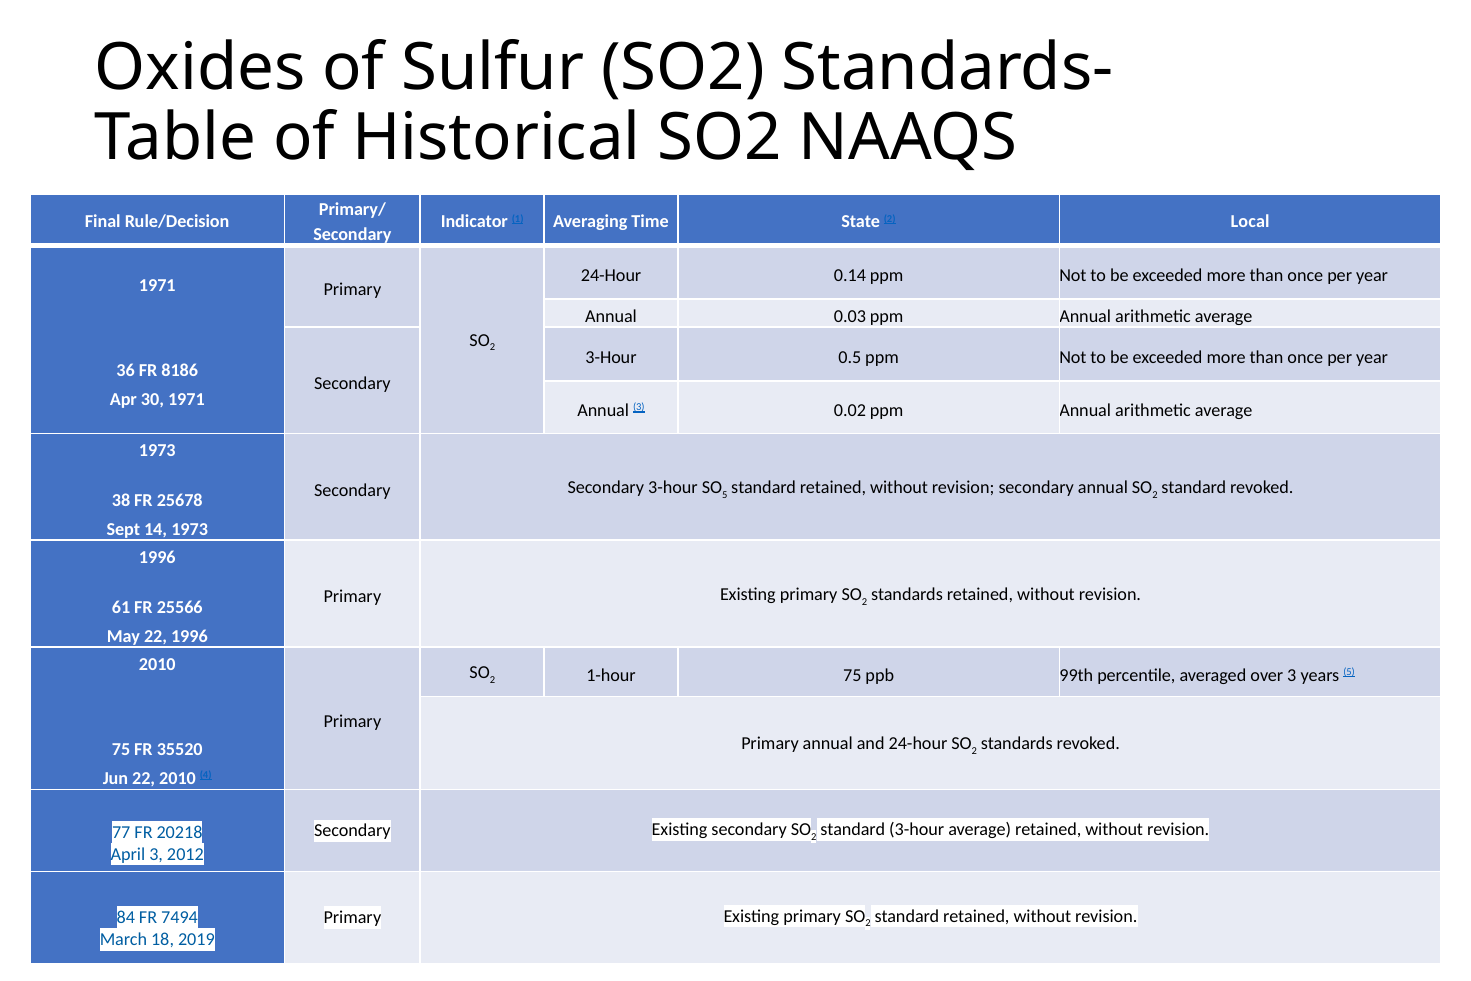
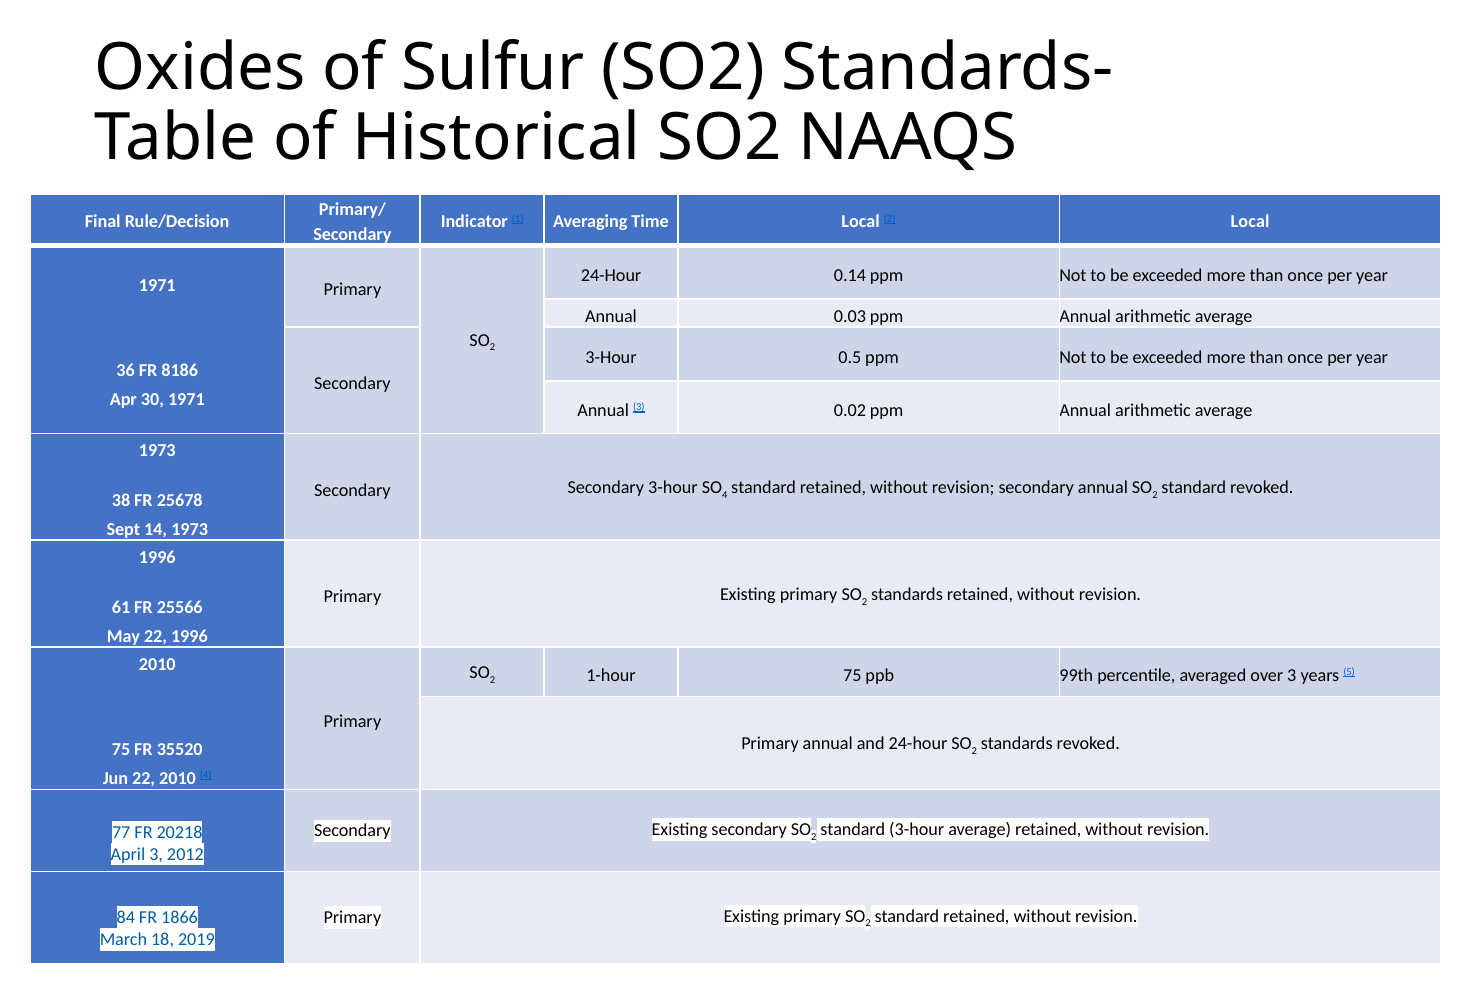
Time State: State -> Local (861, 222)
5: 5 -> 4 (725, 495)
7494: 7494 -> 1866 (180, 917)
